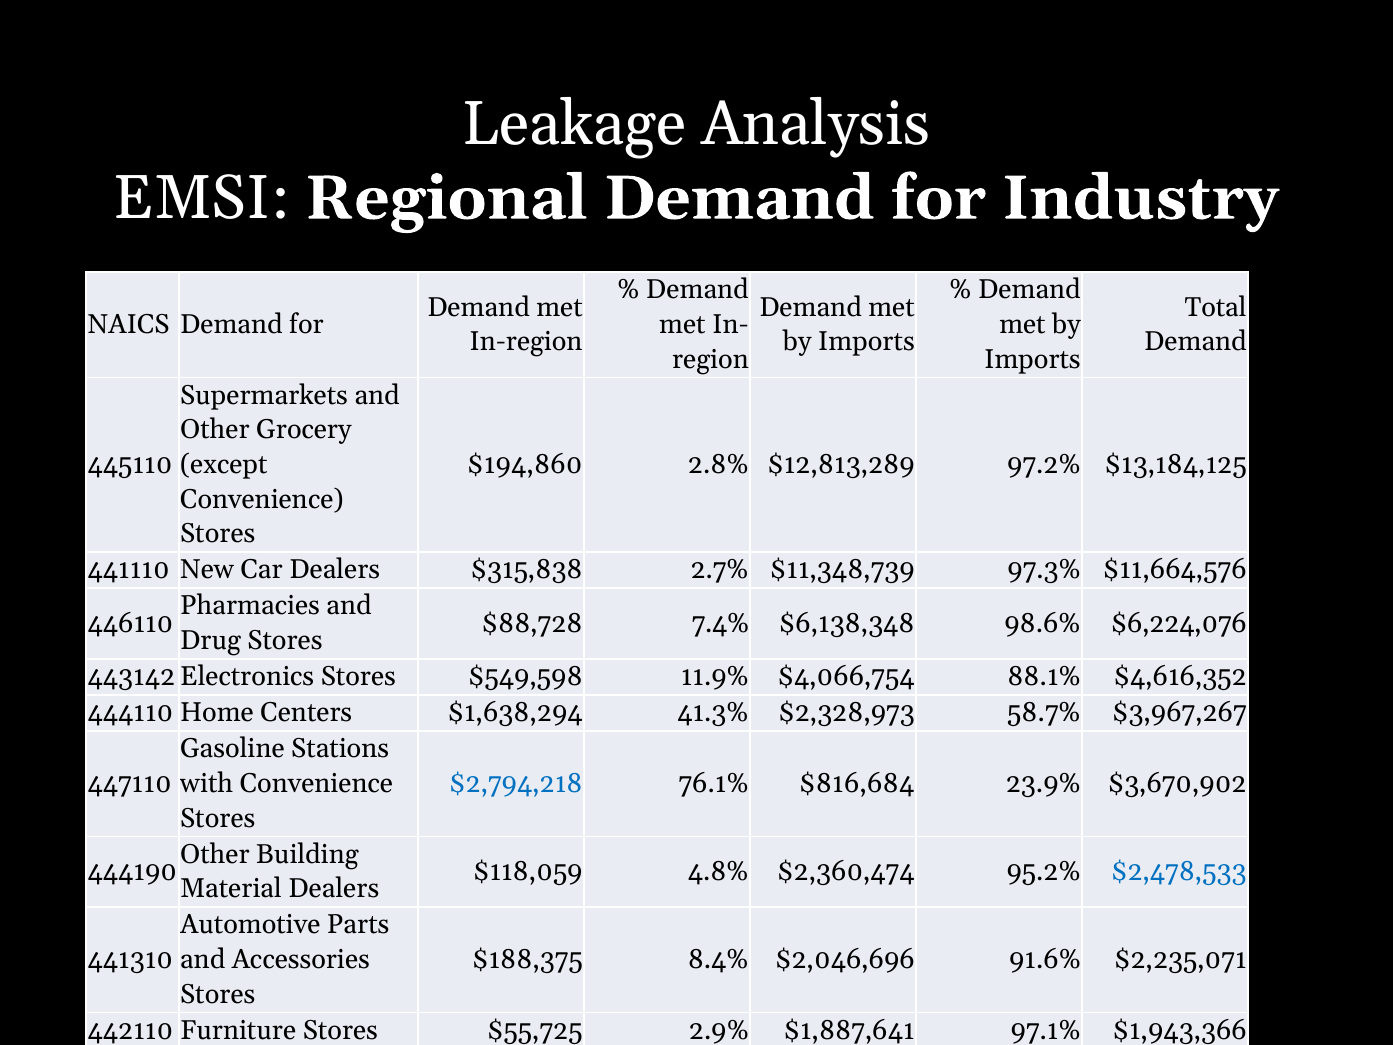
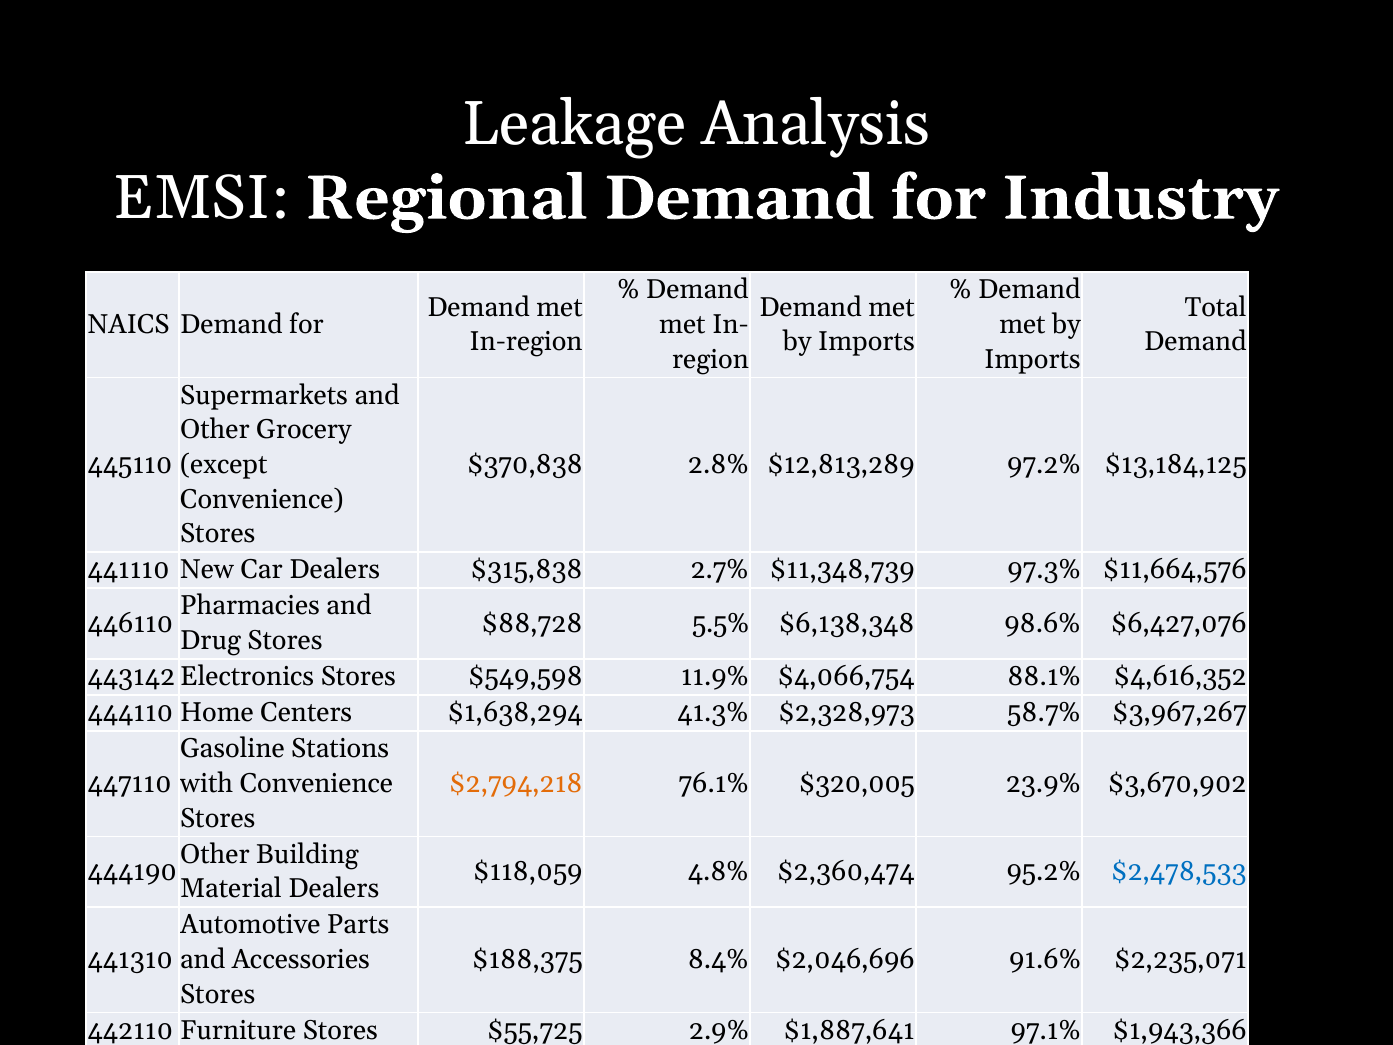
$194,860: $194,860 -> $370,838 (525, 464)
7.4%: 7.4% -> 5.5% (721, 623)
$6,224,076: $6,224,076 -> $6,427,076 (1179, 623)
$2,794,218 colour: blue -> orange (516, 783)
$816,684: $816,684 -> $320,005 (857, 783)
